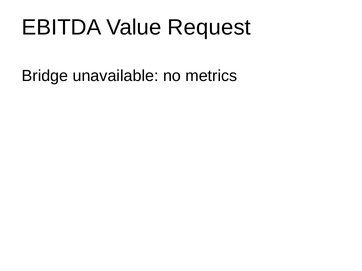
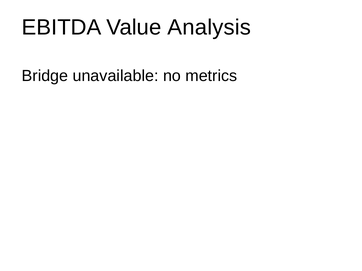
Request: Request -> Analysis (209, 27)
